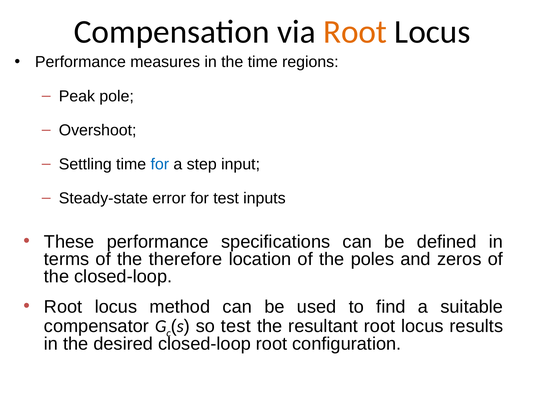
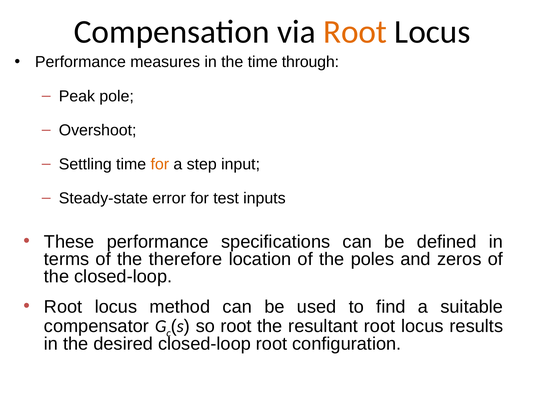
regions: regions -> through (310, 62)
for colour: blue -> orange (160, 165)
so test: test -> root (236, 327)
